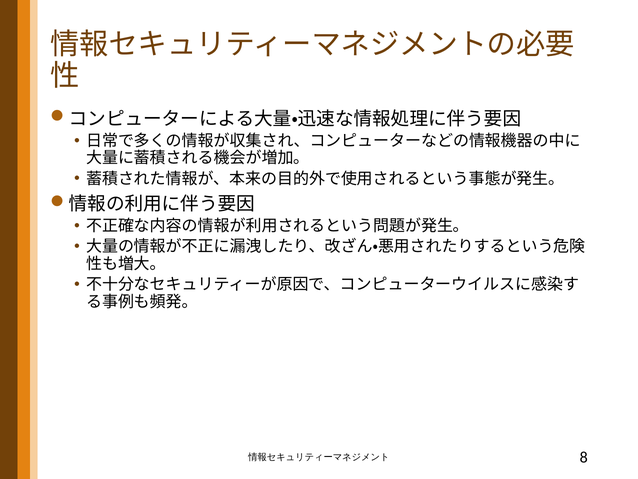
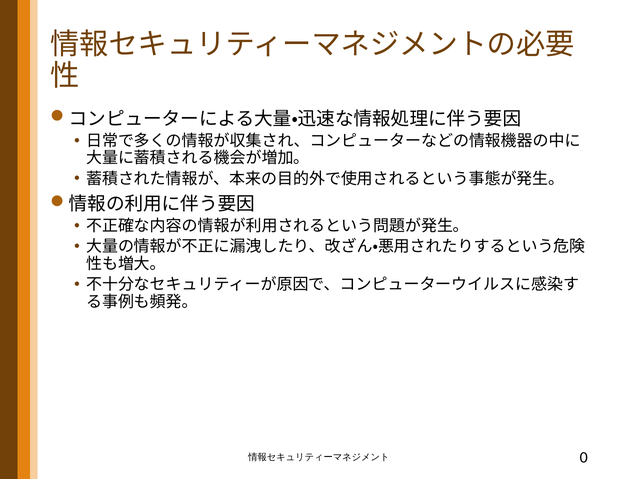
8: 8 -> 0 (584, 457)
